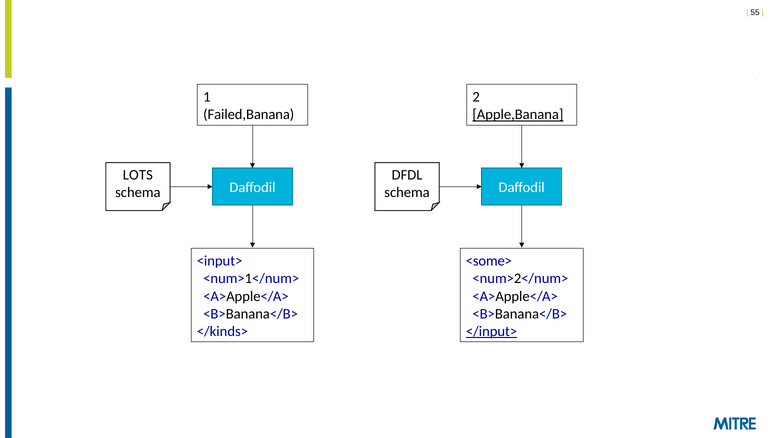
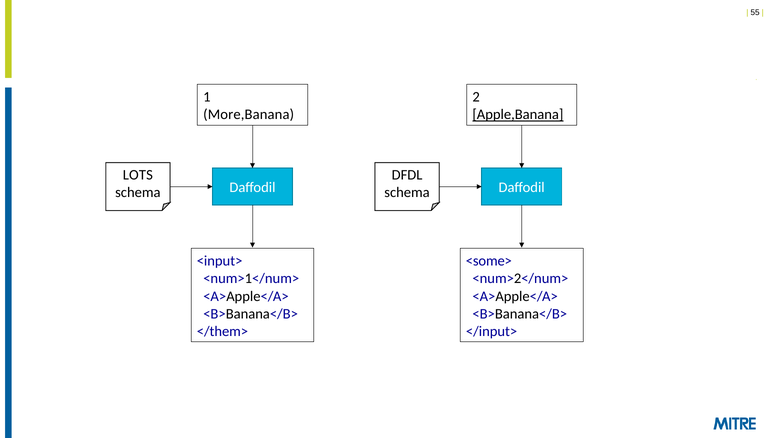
Failed,Banana: Failed,Banana -> More,Banana (249, 114)
</kinds>: </kinds> -> </them> (222, 331)
</input> underline: present -> none (492, 331)
